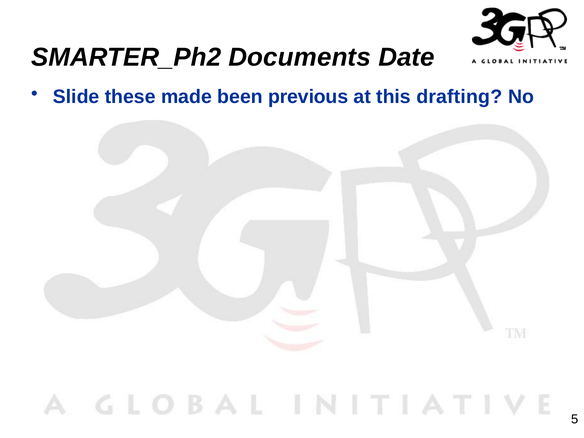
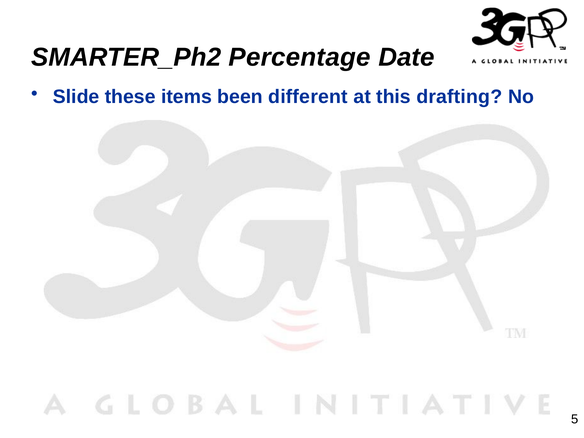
Documents: Documents -> Percentage (300, 57)
made: made -> items (186, 97)
previous: previous -> different (308, 97)
